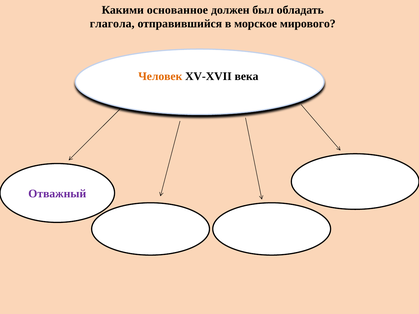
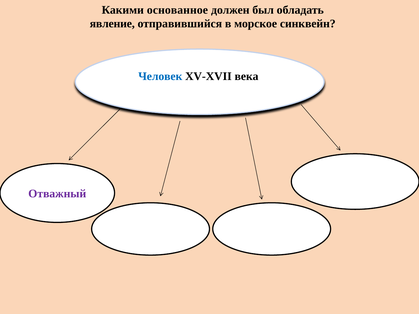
глагола: глагола -> явление (112, 24)
мирового: мирового -> синквейн (308, 24)
Человек colour: orange -> blue (160, 76)
